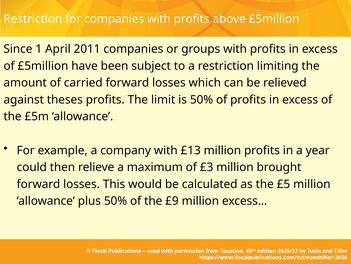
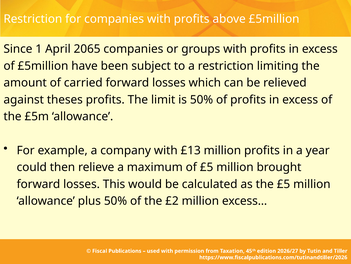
2011: 2011 -> 2065 (87, 49)
of £3: £3 -> £5 (207, 167)
£9: £9 -> £2 (172, 201)
